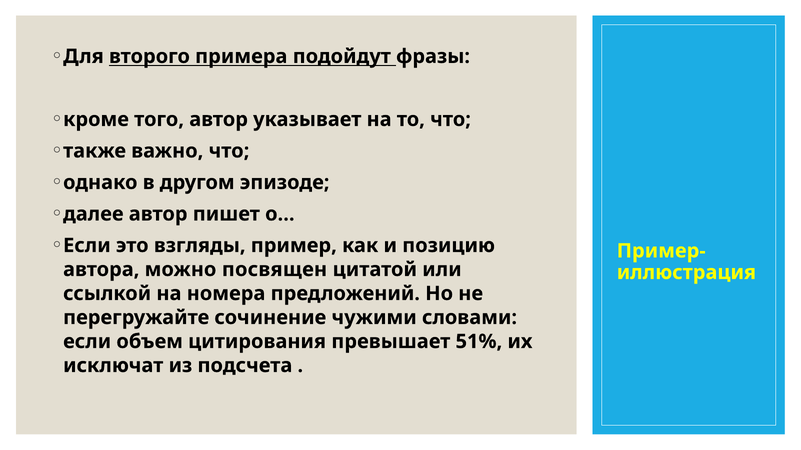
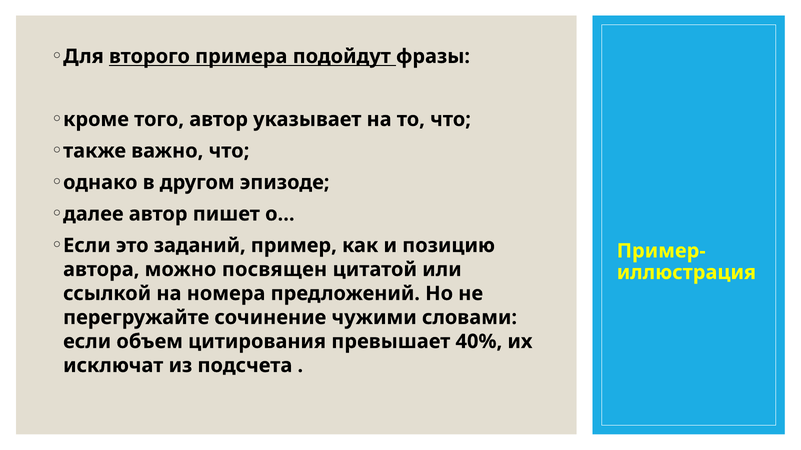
взгляды: взгляды -> заданий (200, 246)
51%: 51% -> 40% (479, 342)
